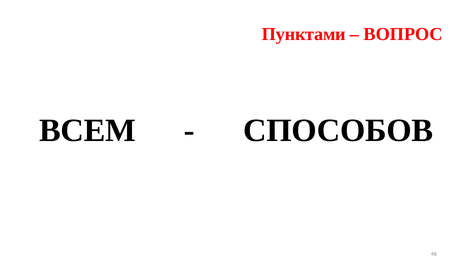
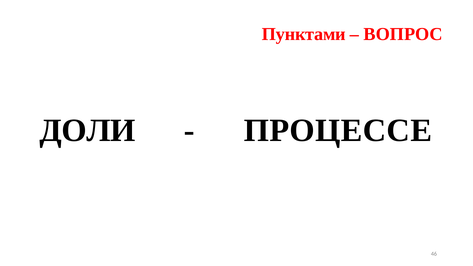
ВСЕМ: ВСЕМ -> ДОЛИ (87, 130)
СПОСОБОВ: СПОСОБОВ -> ПРОЦЕССЕ (338, 130)
